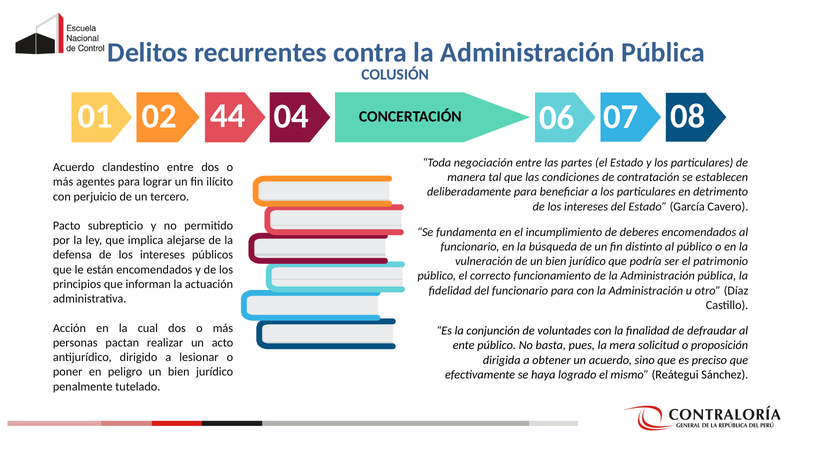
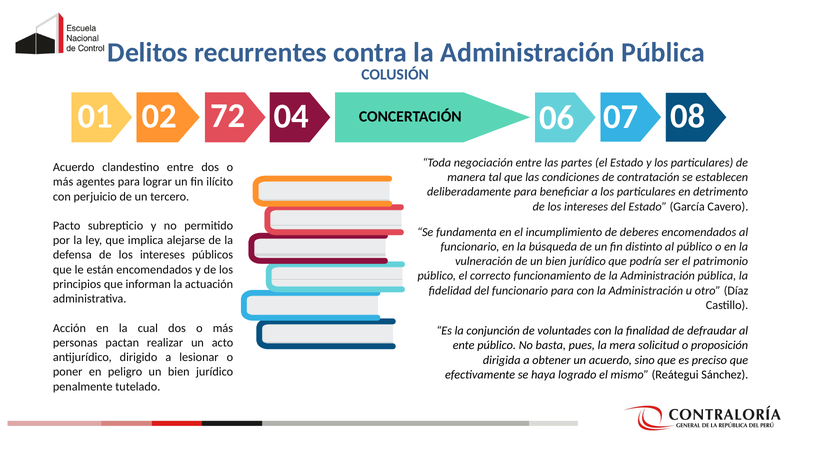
44: 44 -> 72 (228, 116)
